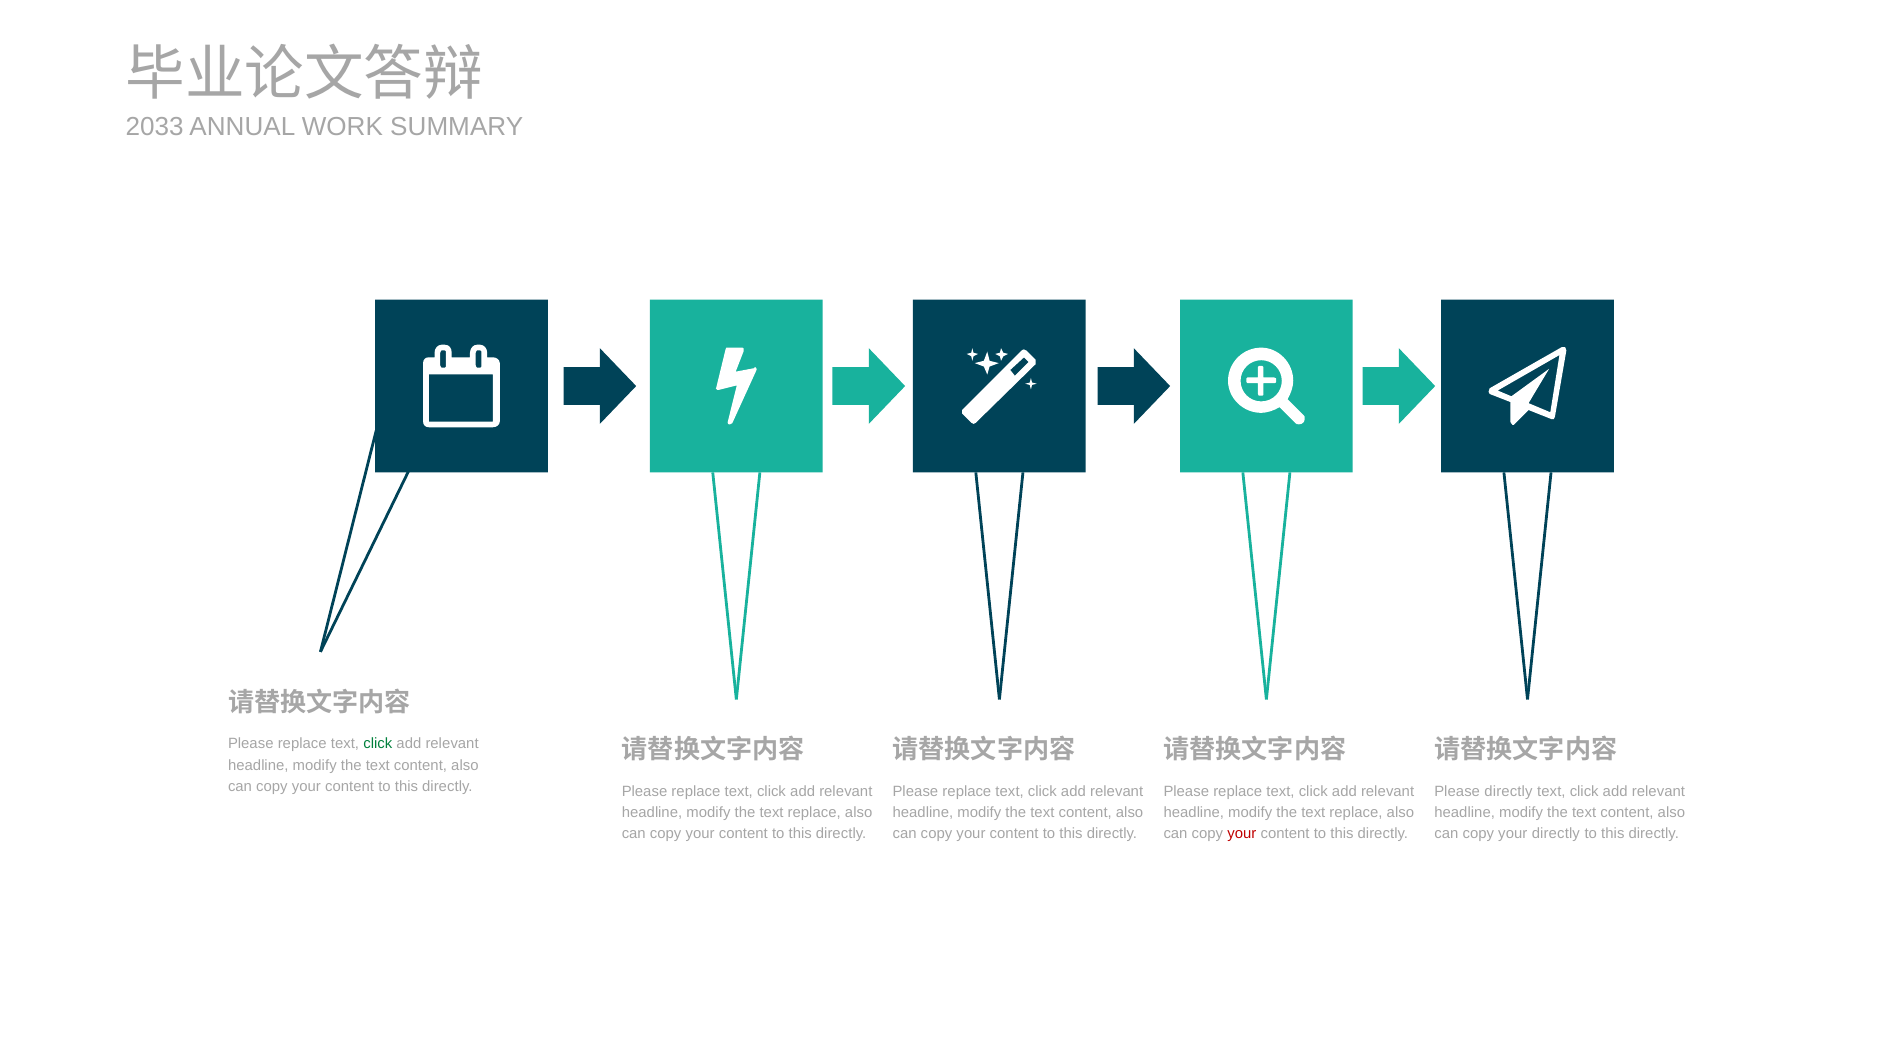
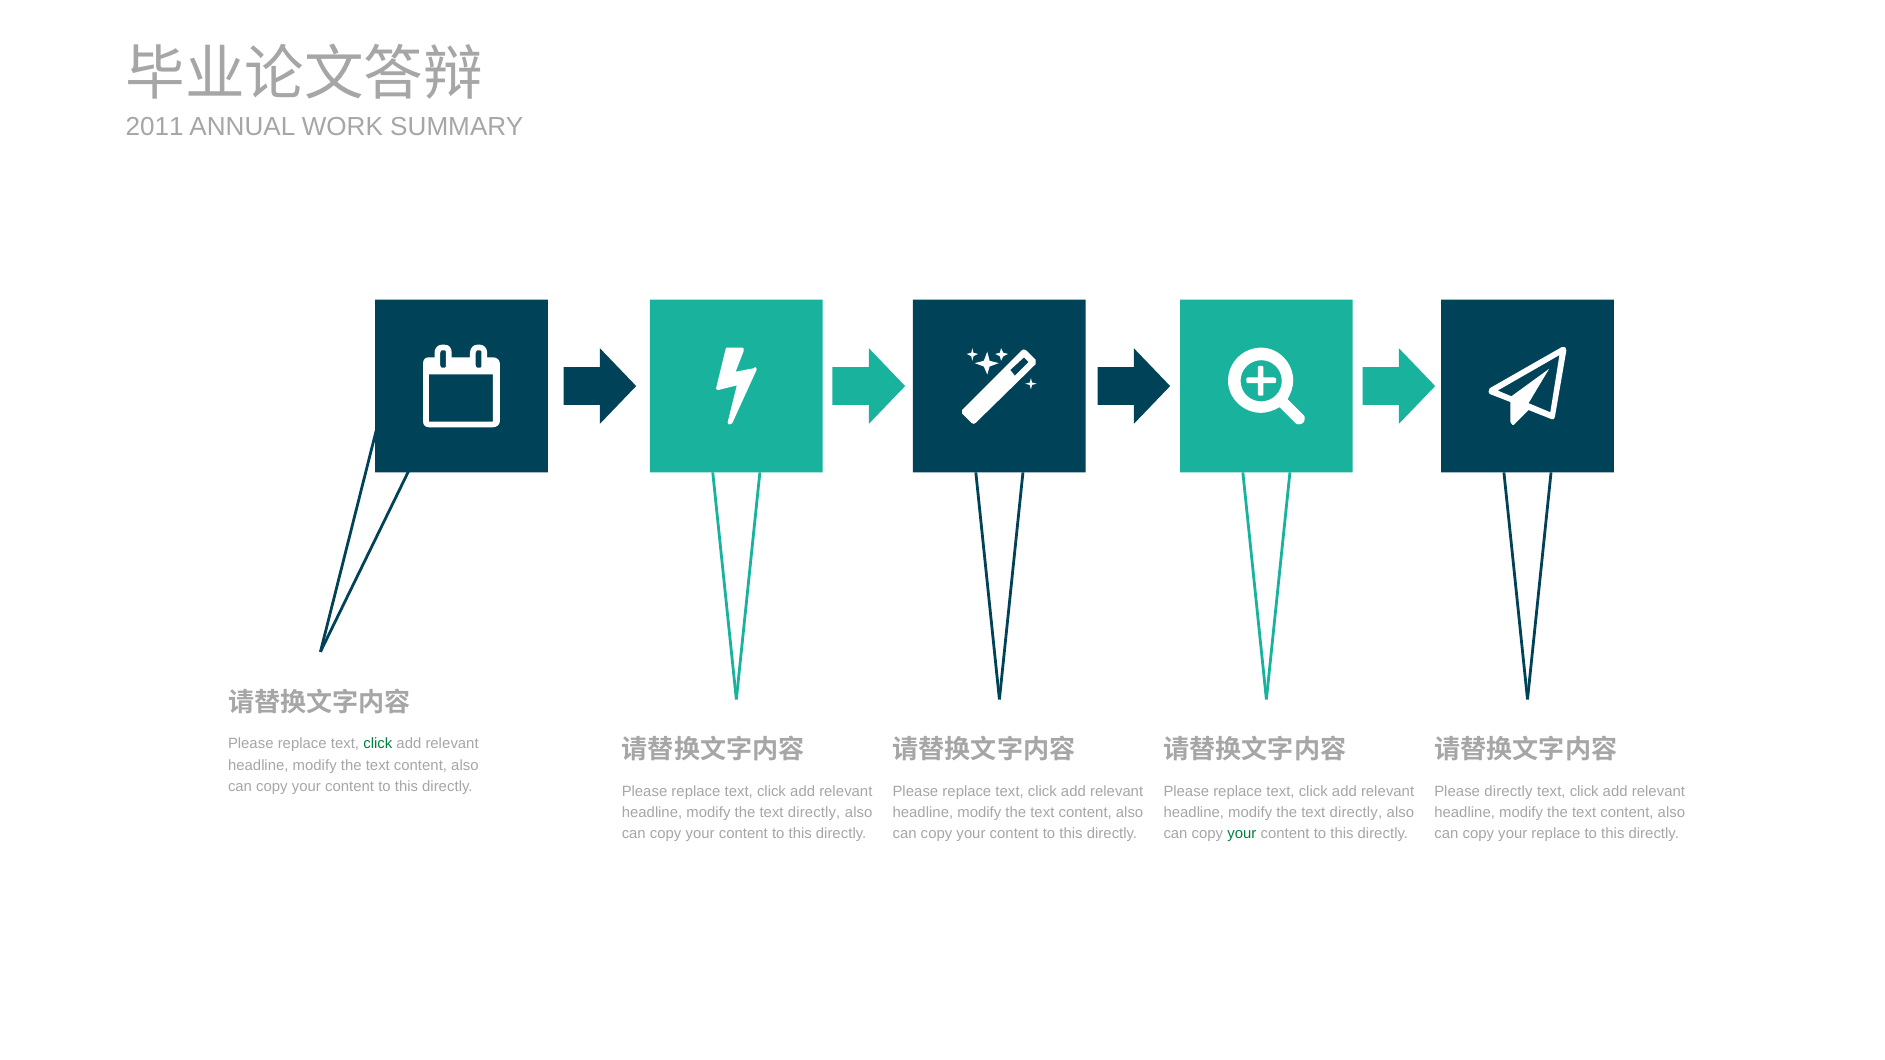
2033: 2033 -> 2011 (155, 126)
replace: replace -> directly (814, 813)
replace: replace -> directly (1356, 813)
your colour: red -> green (1242, 834)
your directly: directly -> replace (1556, 834)
